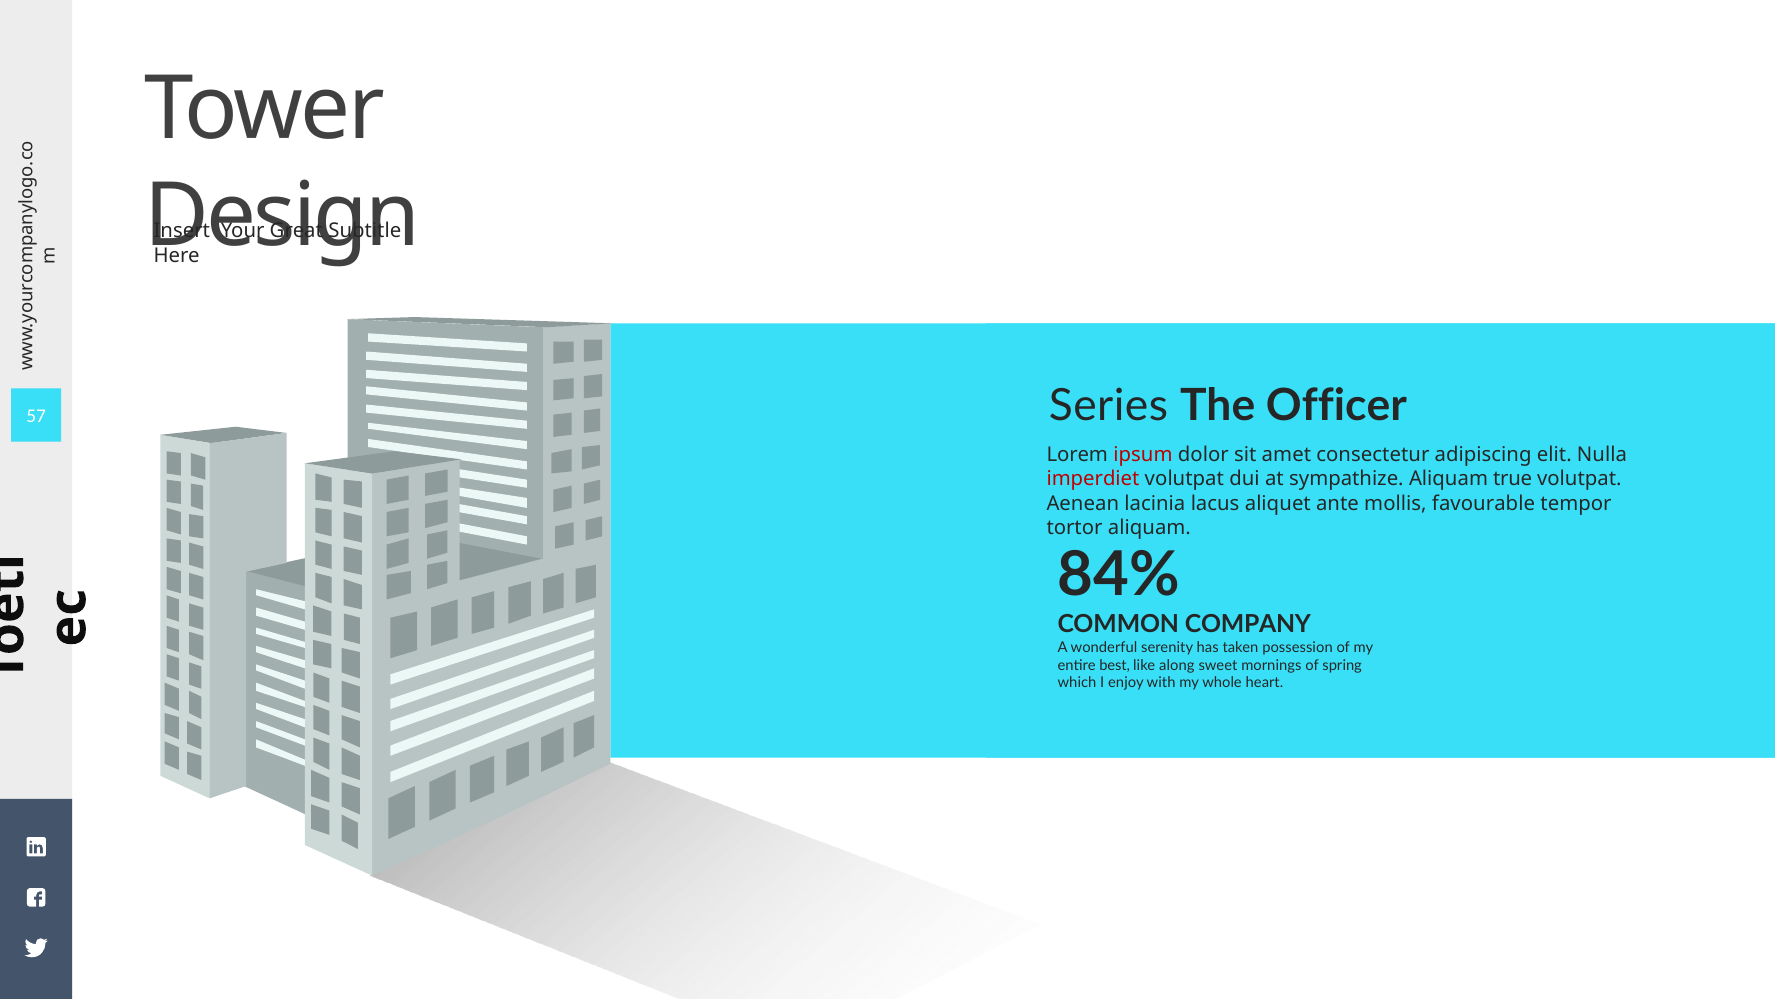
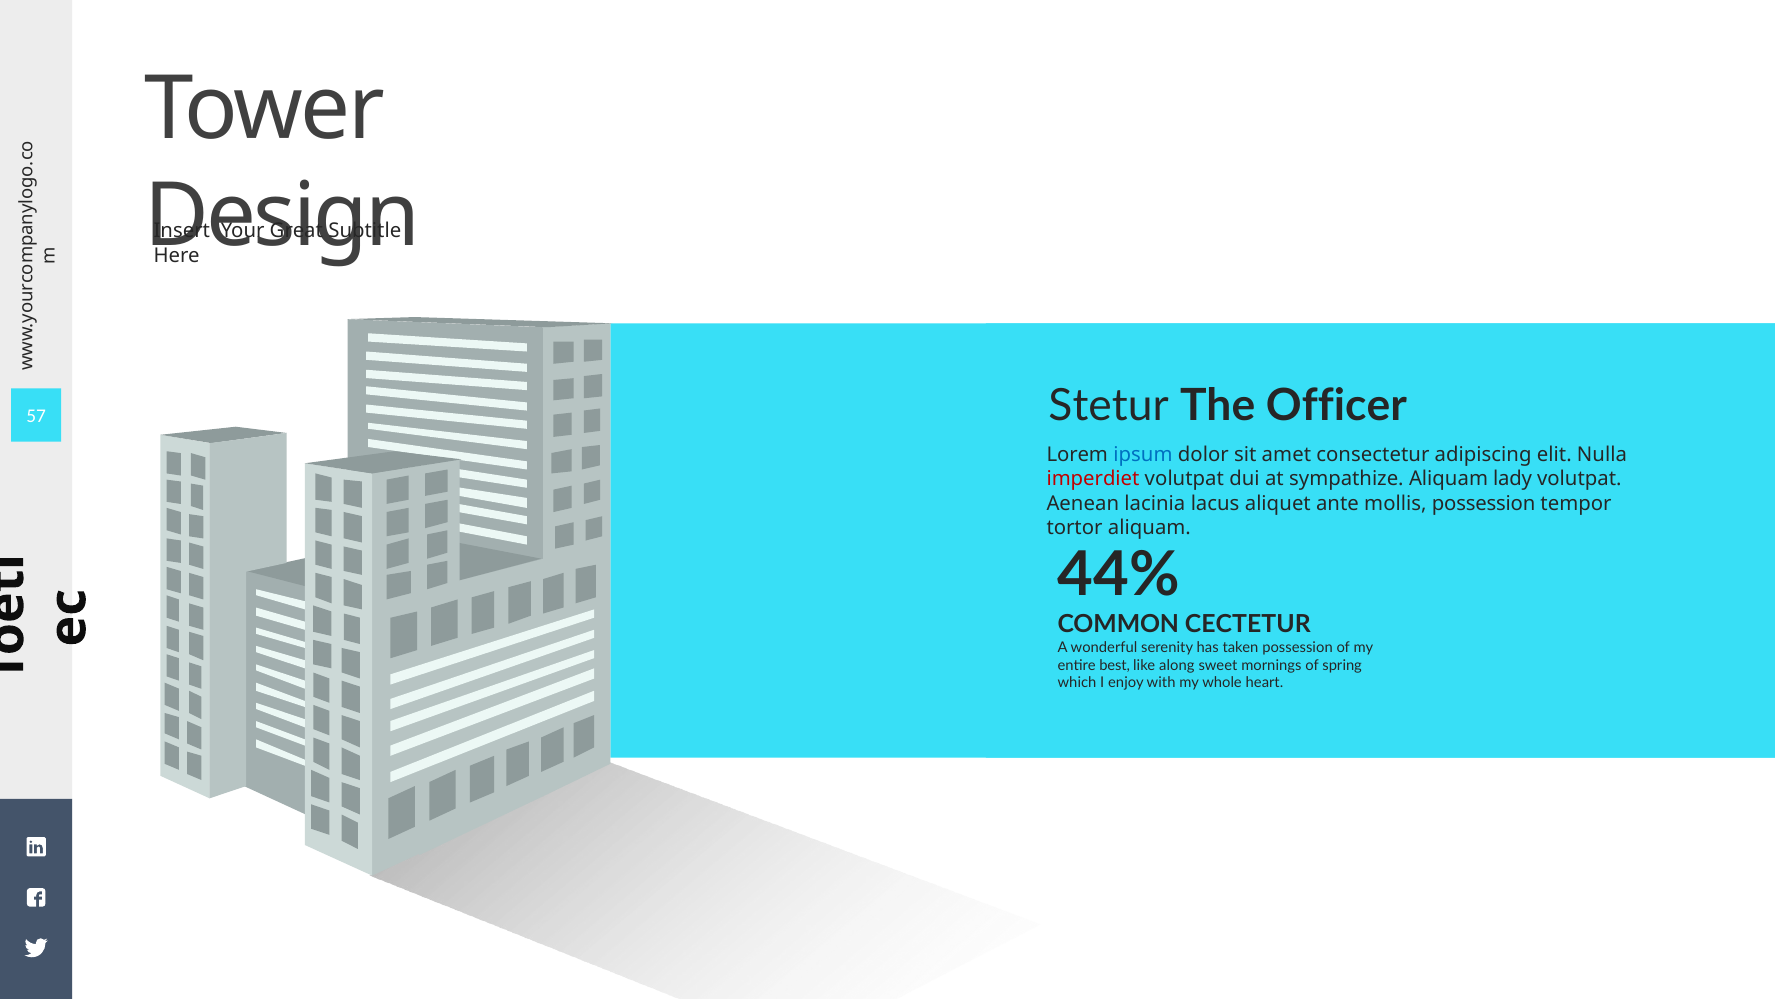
Series: Series -> Stetur (1109, 405)
ipsum colour: red -> blue (1143, 454)
true: true -> lady (1513, 479)
mollis favourable: favourable -> possession (1484, 503)
84%: 84% -> 44% (1119, 575)
COMPANY: COMPANY -> CECTETUR (1248, 624)
